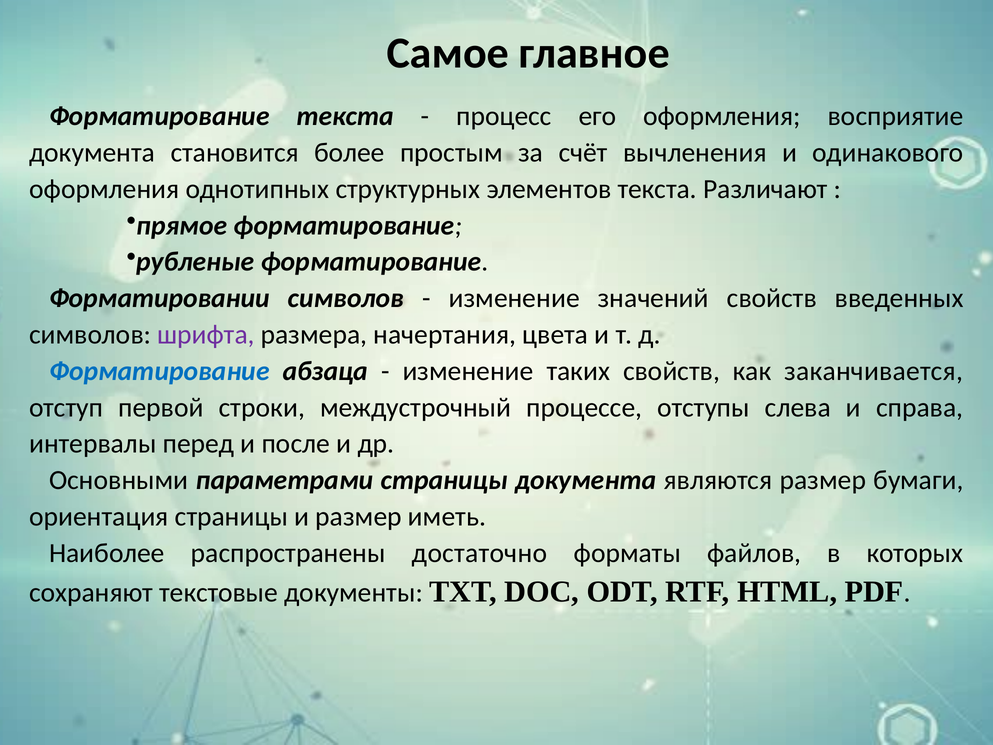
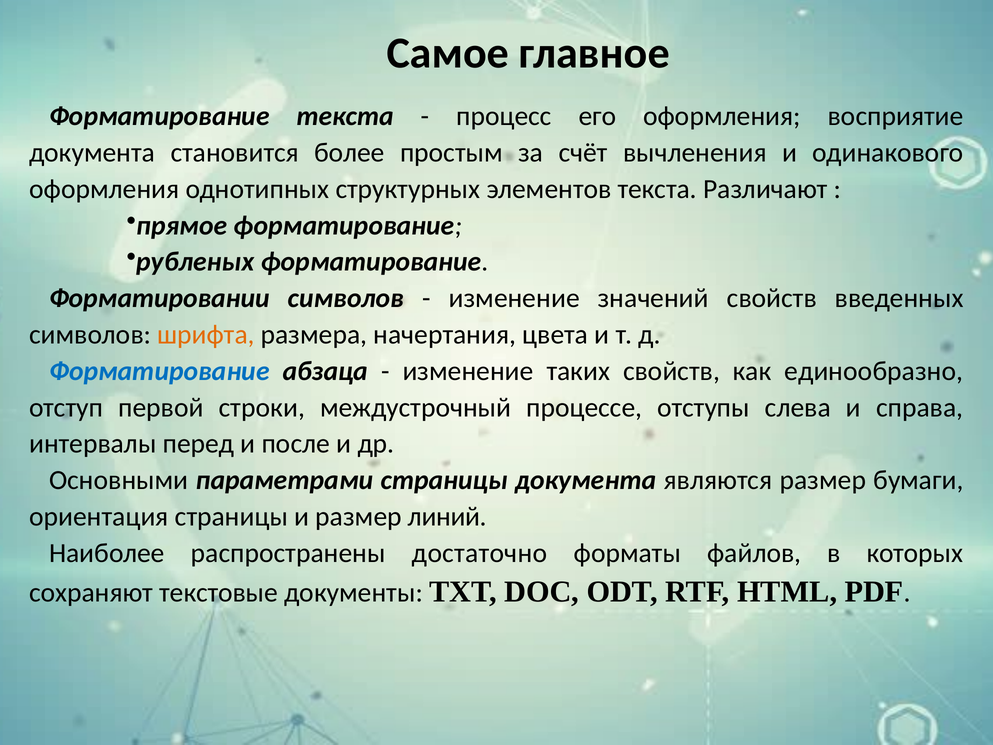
рубленые: рубленые -> рубленых (195, 262)
шрифта colour: purple -> orange (206, 335)
заканчивается: заканчивается -> единообразно (874, 371)
иметь: иметь -> линий (447, 517)
